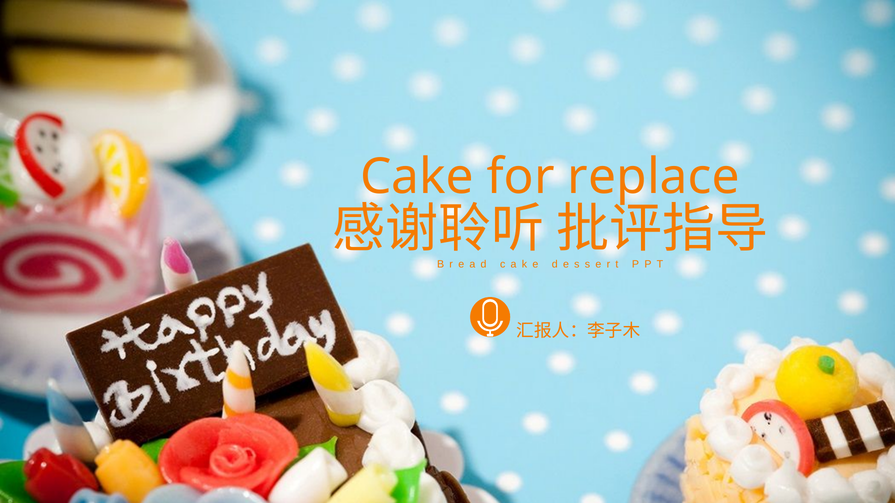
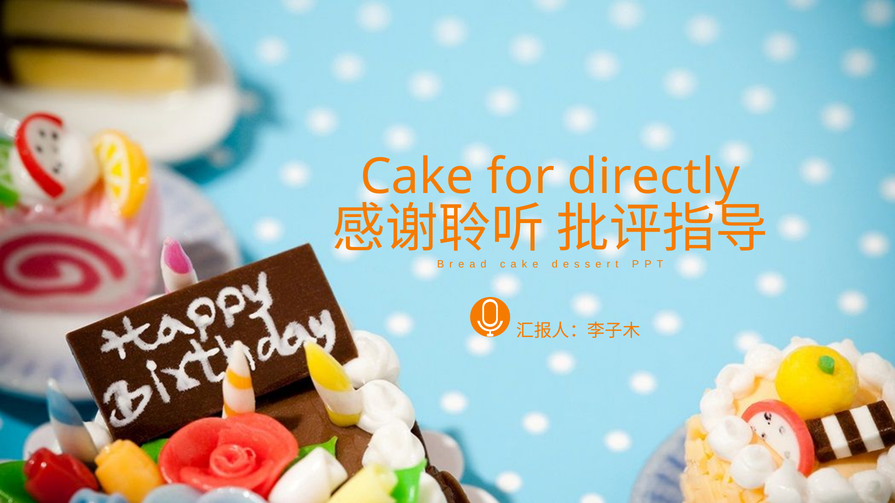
replace: replace -> directly (654, 177)
